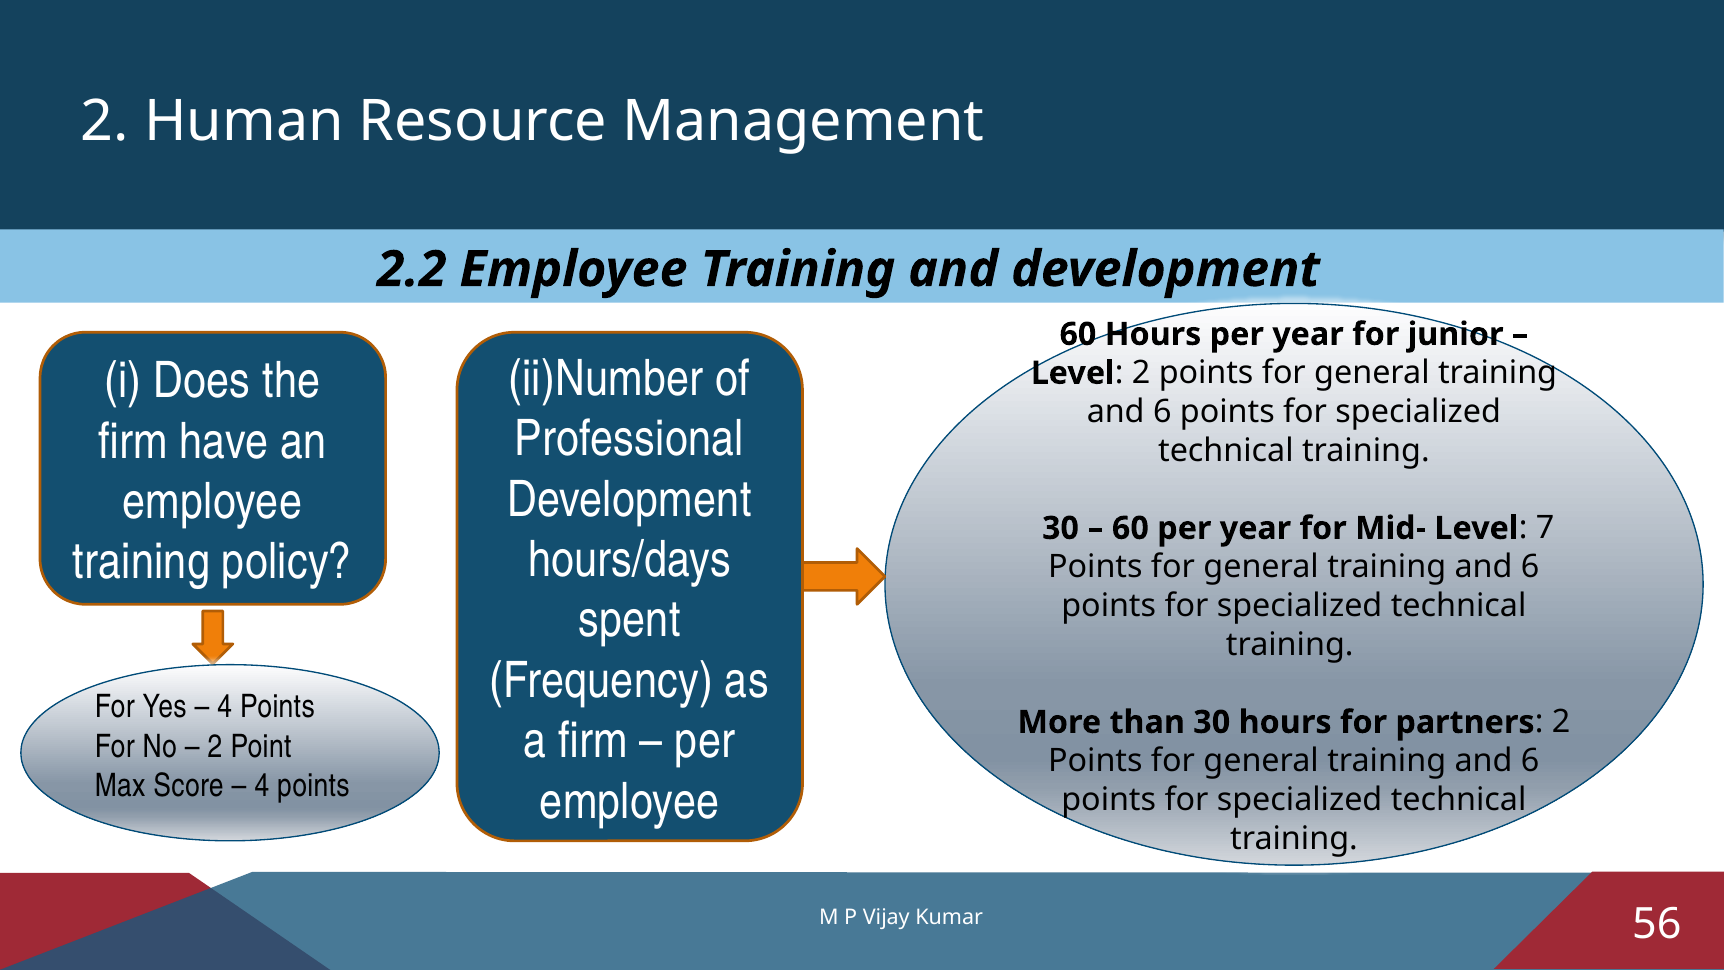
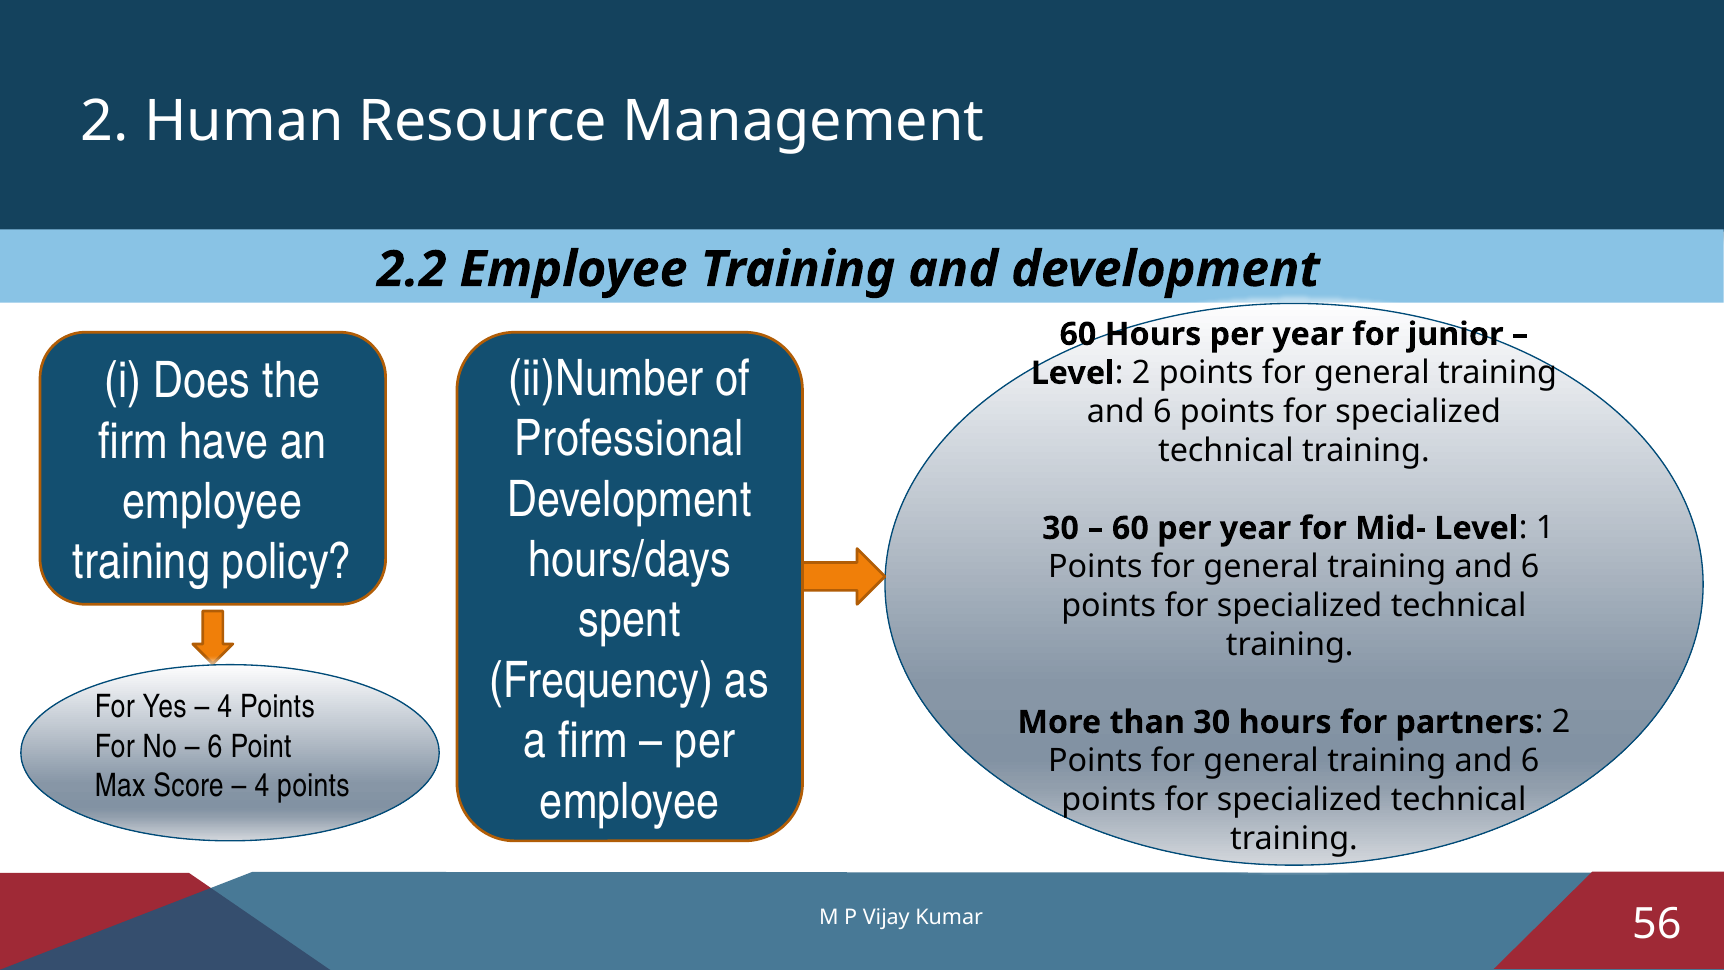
7: 7 -> 1 (1545, 528)
2: 2 -> 6 (215, 747)
